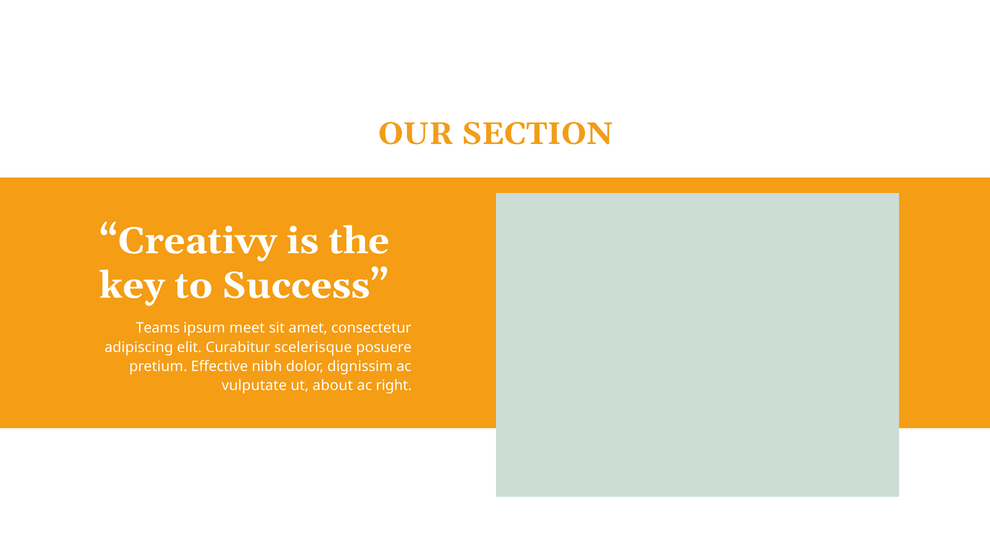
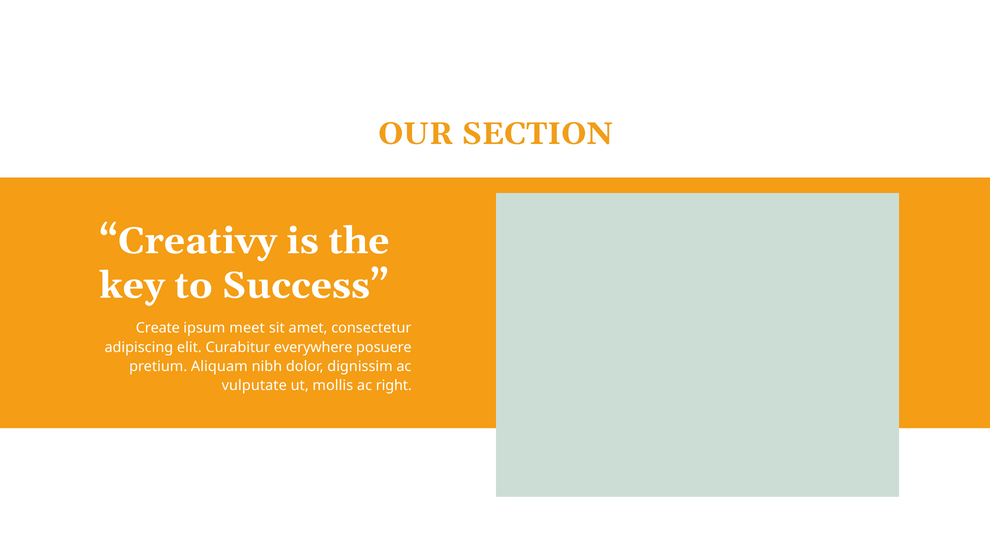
Teams: Teams -> Create (158, 328)
scelerisque: scelerisque -> everywhere (313, 347)
Effective: Effective -> Aliquam (219, 366)
about: about -> mollis (333, 385)
